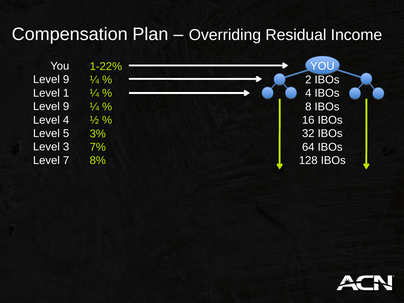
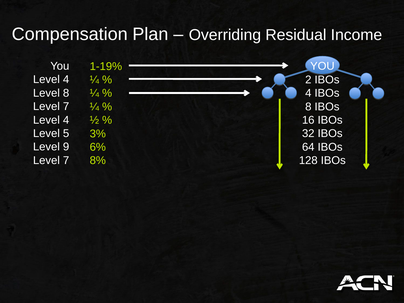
1-22%: 1-22% -> 1-19% (106, 66)
9: 9 -> 4 (66, 80)
Level 1: 1 -> 8 (66, 93)
9: 9 -> 7 (66, 107)
3: 3 -> 9 (66, 147)
7%: 7% -> 6% (98, 147)
